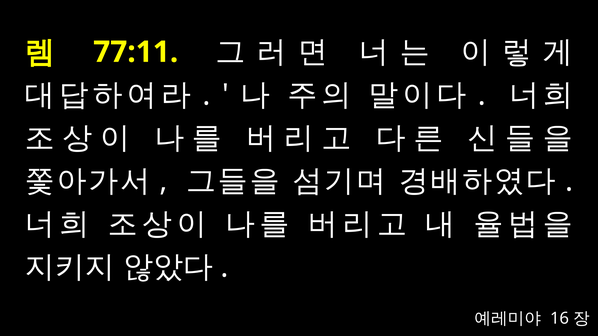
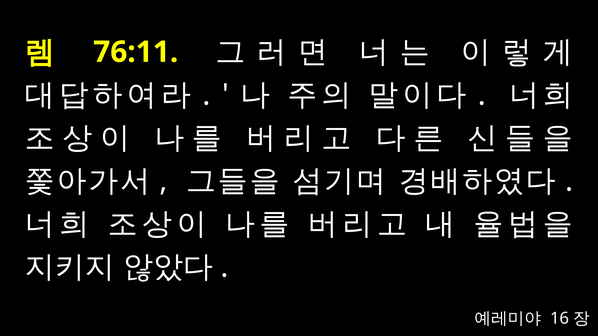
77:11: 77:11 -> 76:11 (136, 52)
